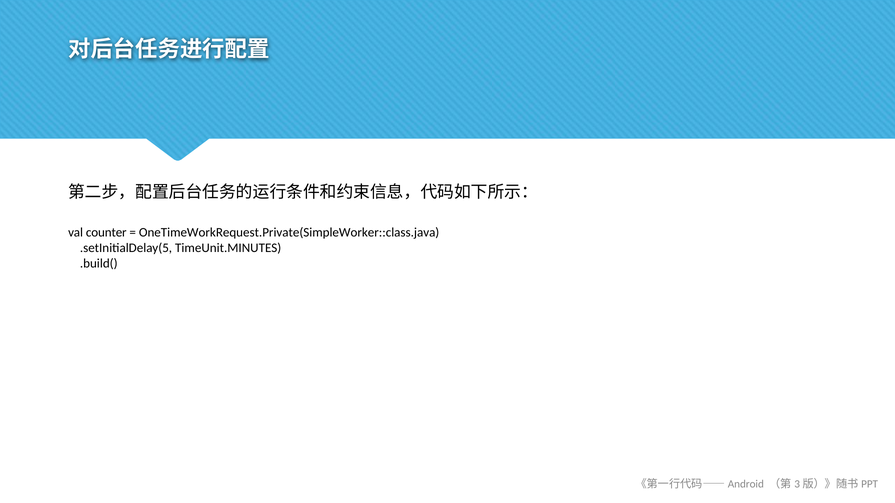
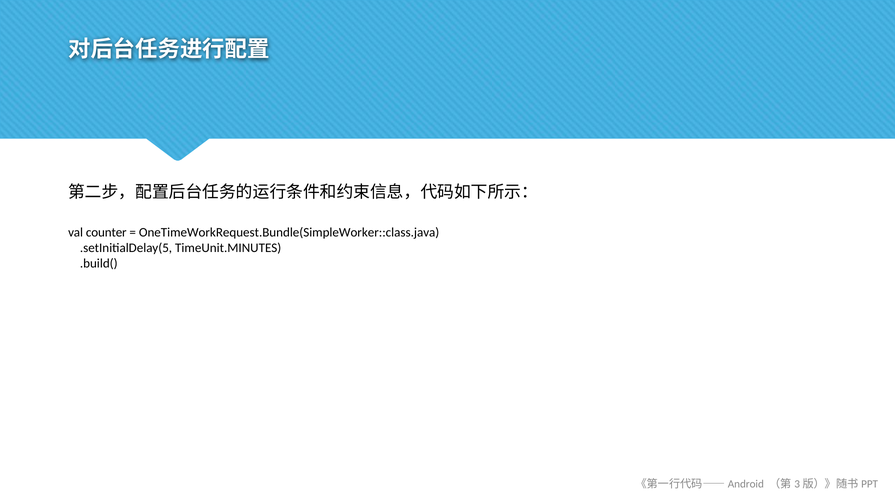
OneTimeWorkRequest.Private(SimpleWorker::class.java: OneTimeWorkRequest.Private(SimpleWorker::class.java -> OneTimeWorkRequest.Bundle(SimpleWorker::class.java (289, 232)
